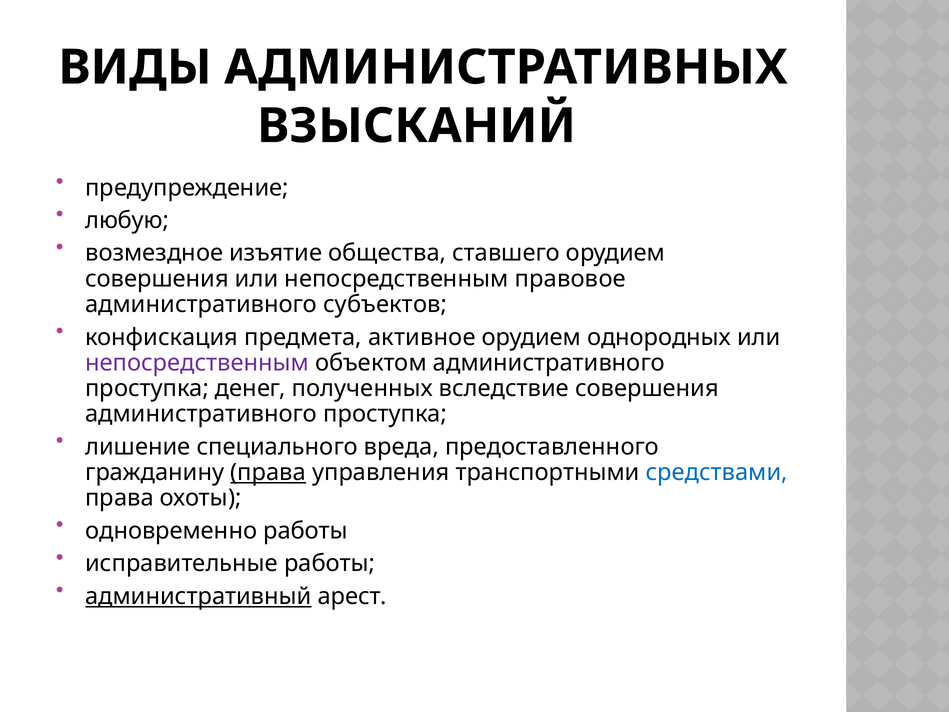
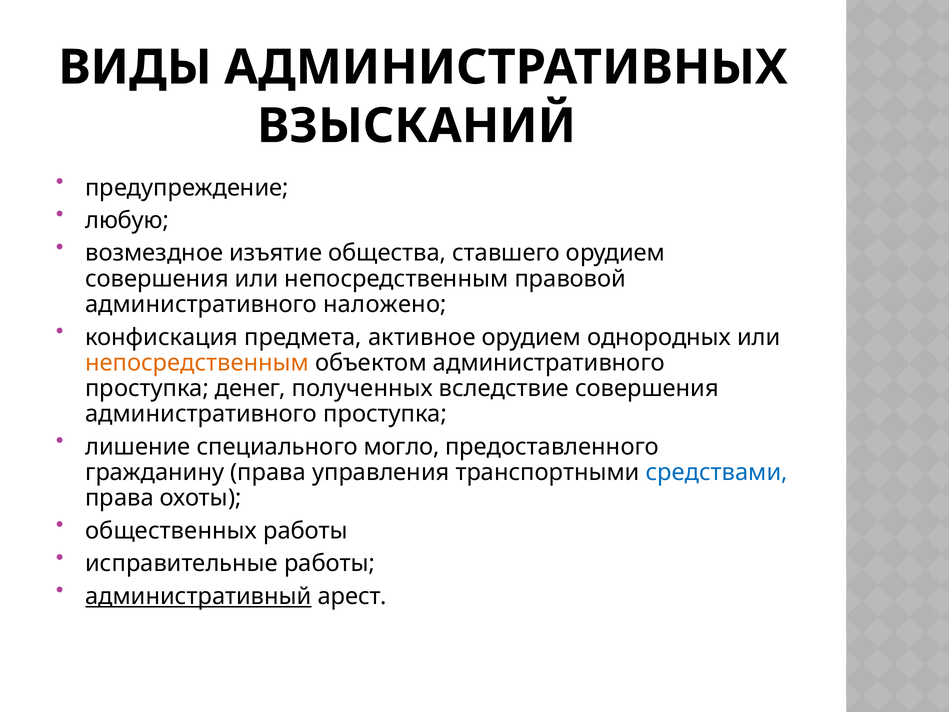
правовое: правовое -> правовой (570, 279)
субъектов: субъектов -> наложено (385, 304)
непосредственным colour: purple -> orange (197, 363)
вреда: вреда -> могло (402, 447)
права underline: present -> none (268, 472)
одновременно: одновременно -> общественных (171, 531)
